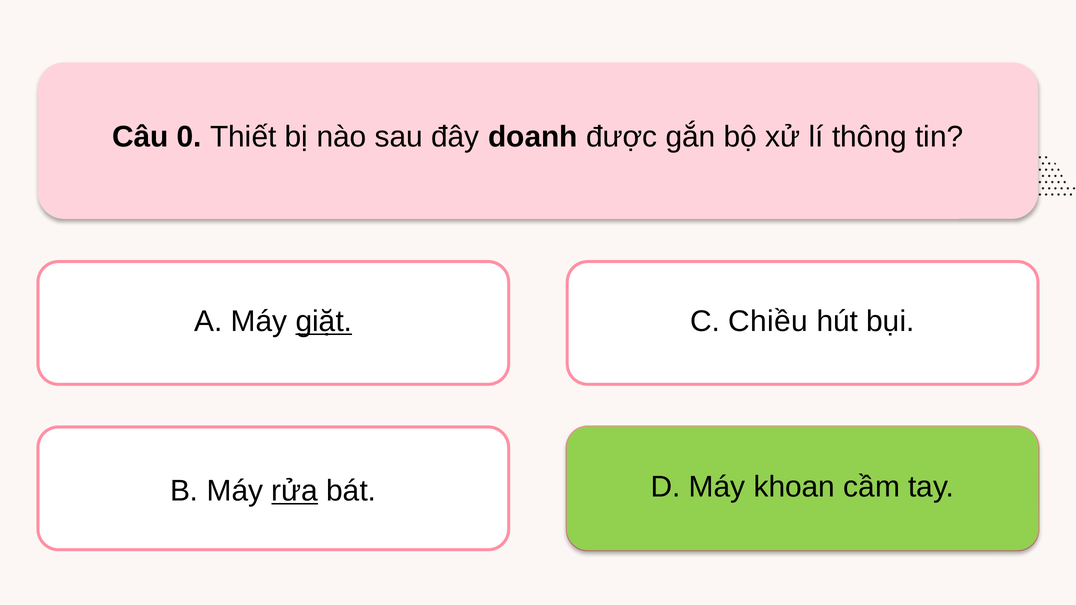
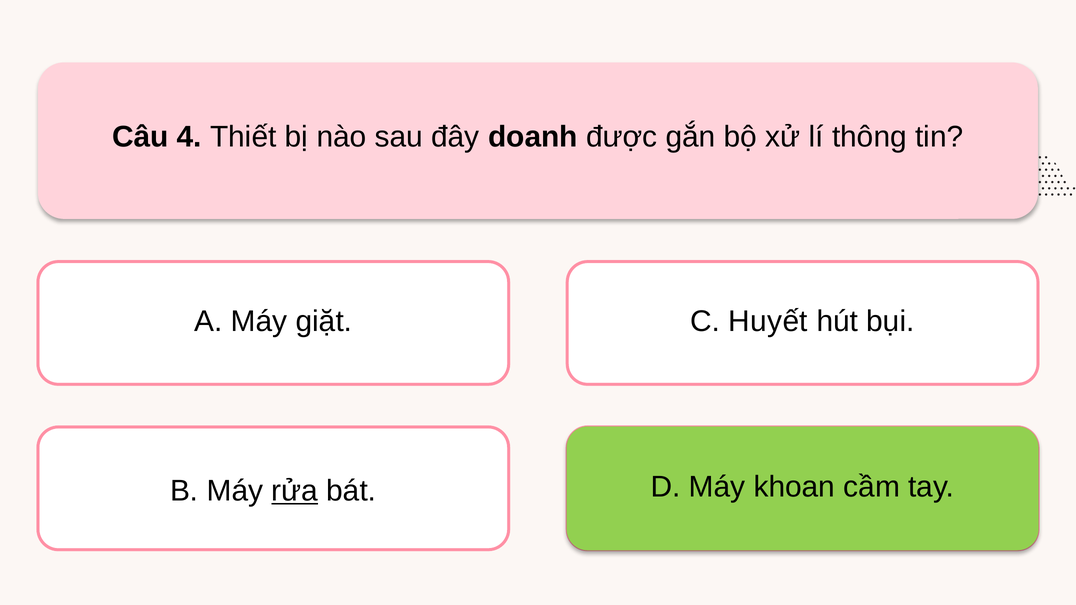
0: 0 -> 4 (189, 137)
giặt underline: present -> none (324, 321)
Chiều: Chiều -> Huyết (768, 321)
